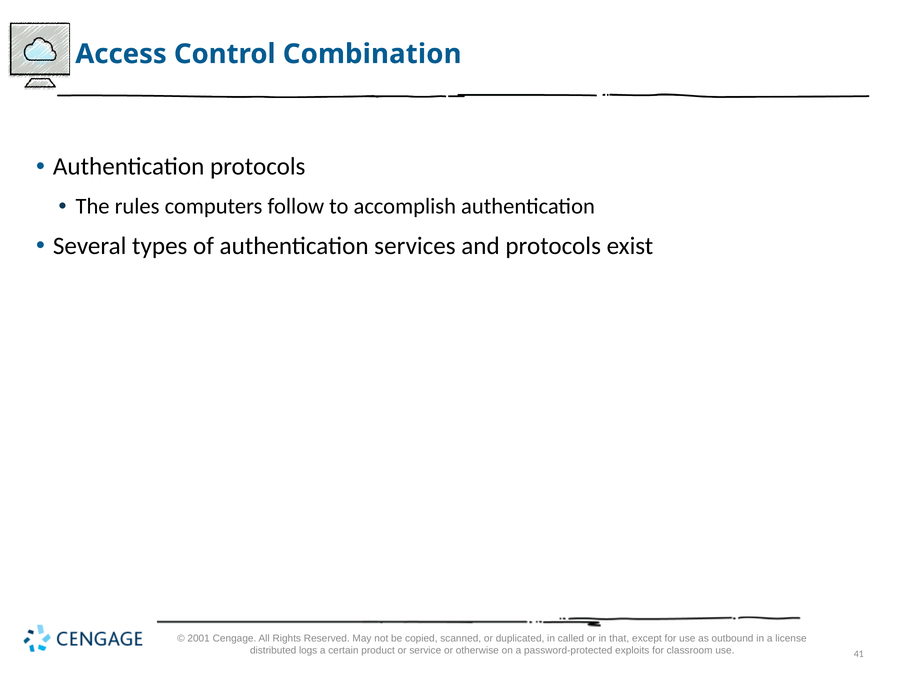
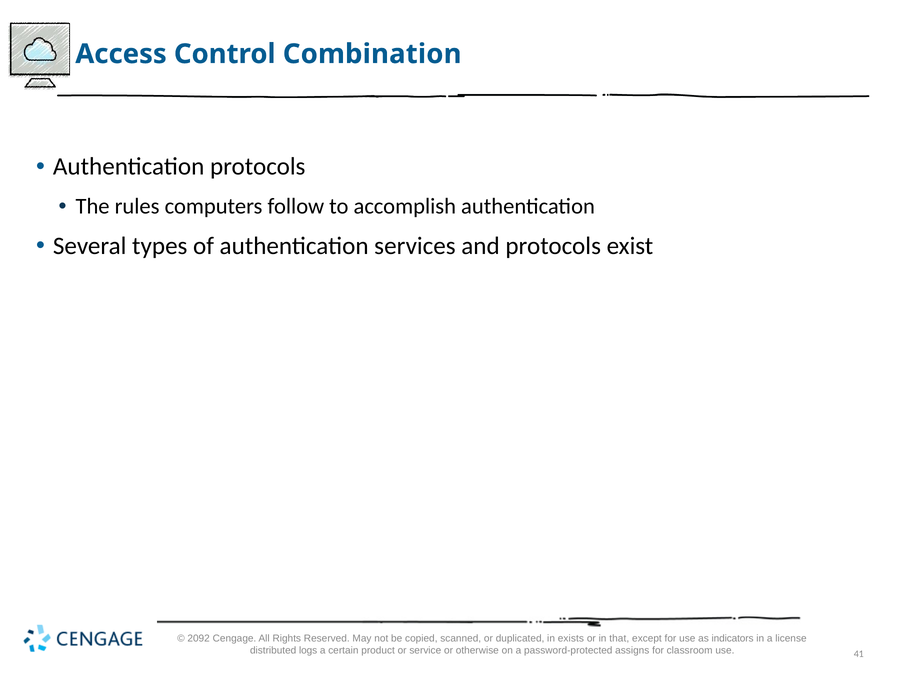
2001: 2001 -> 2092 (199, 639)
called: called -> exists (571, 639)
outbound: outbound -> indicators (733, 639)
exploits: exploits -> assigns (632, 651)
